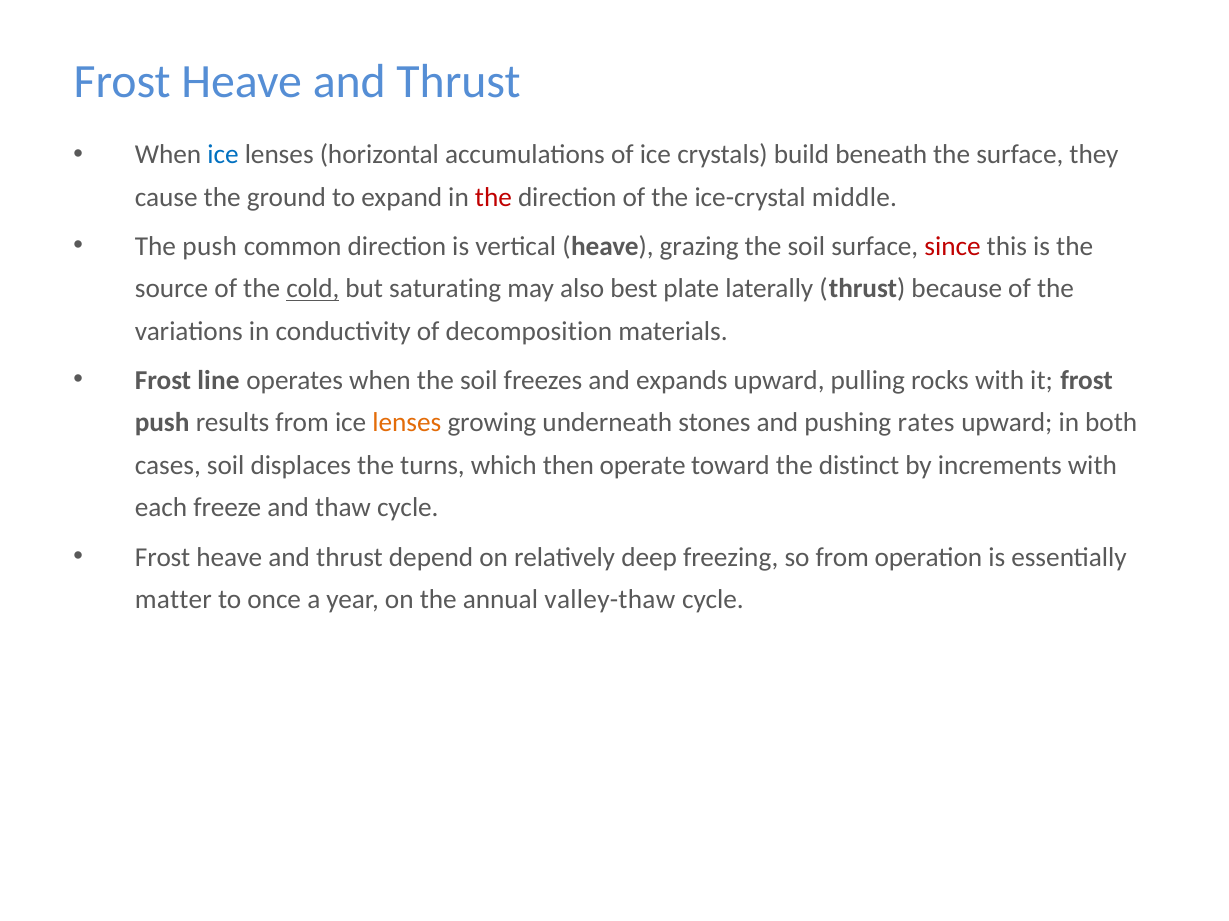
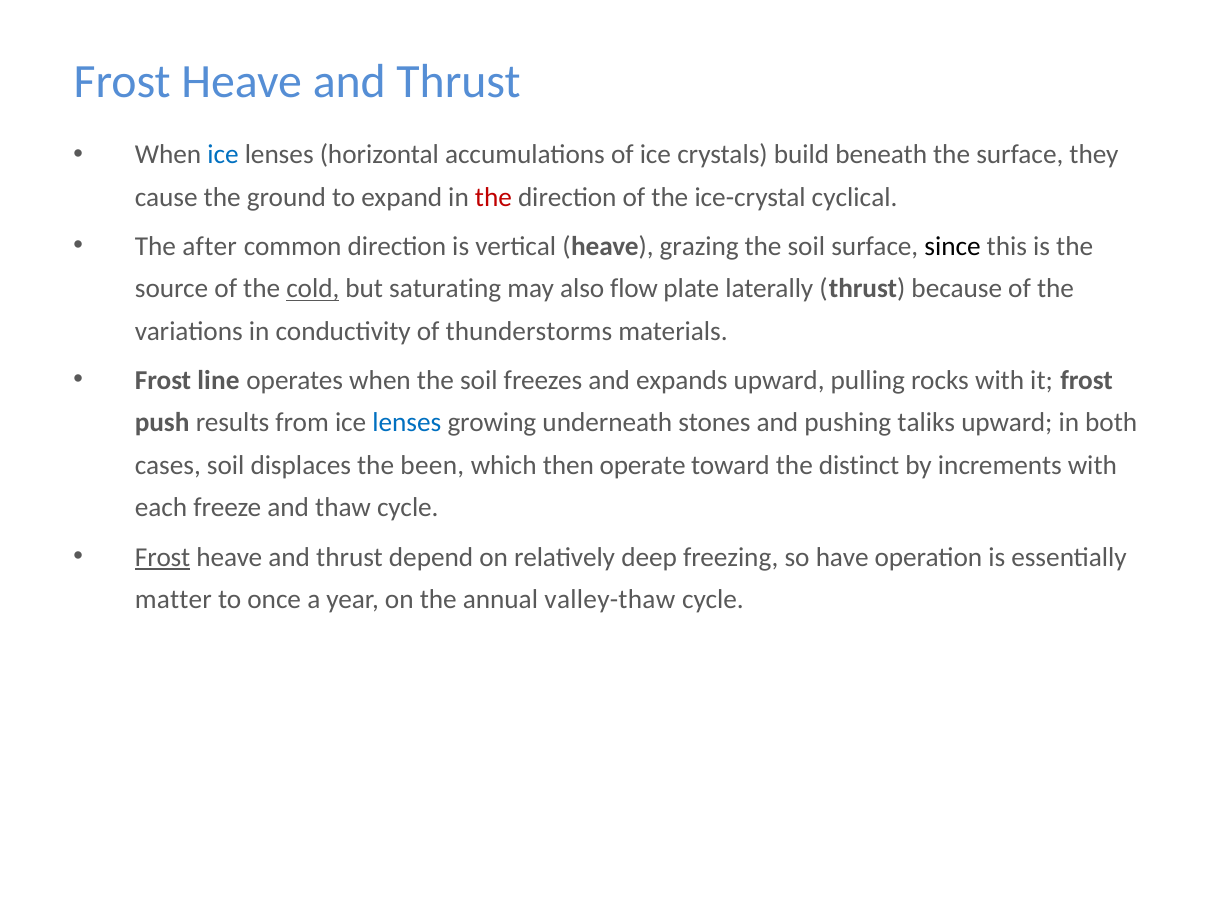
middle: middle -> cyclical (855, 197)
The push: push -> after (210, 247)
since colour: red -> black (953, 247)
best: best -> flow (634, 289)
decomposition: decomposition -> thunderstorms (529, 331)
lenses colour: orange -> blue (407, 423)
rates: rates -> taliks (926, 423)
turns: turns -> been (432, 466)
Frost underline: none -> present (163, 558)
so from: from -> have (842, 558)
